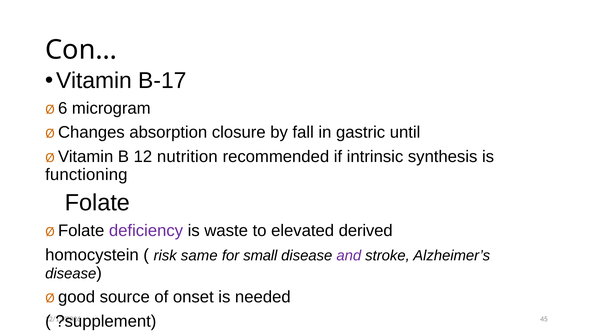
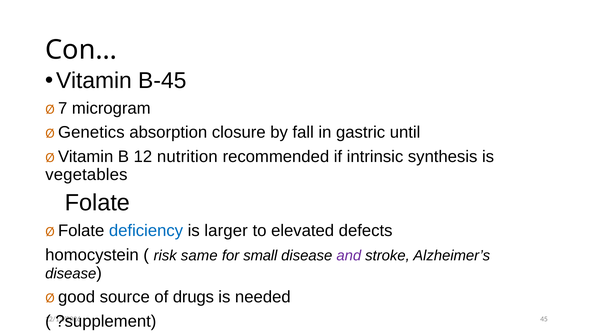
B-17: B-17 -> B-45 (162, 80)
6: 6 -> 7 (63, 108)
Changes: Changes -> Genetics (91, 132)
functioning: functioning -> vegetables (86, 175)
deficiency colour: purple -> blue (146, 230)
waste: waste -> larger (226, 230)
derived: derived -> defects (366, 230)
onset: onset -> drugs (193, 297)
